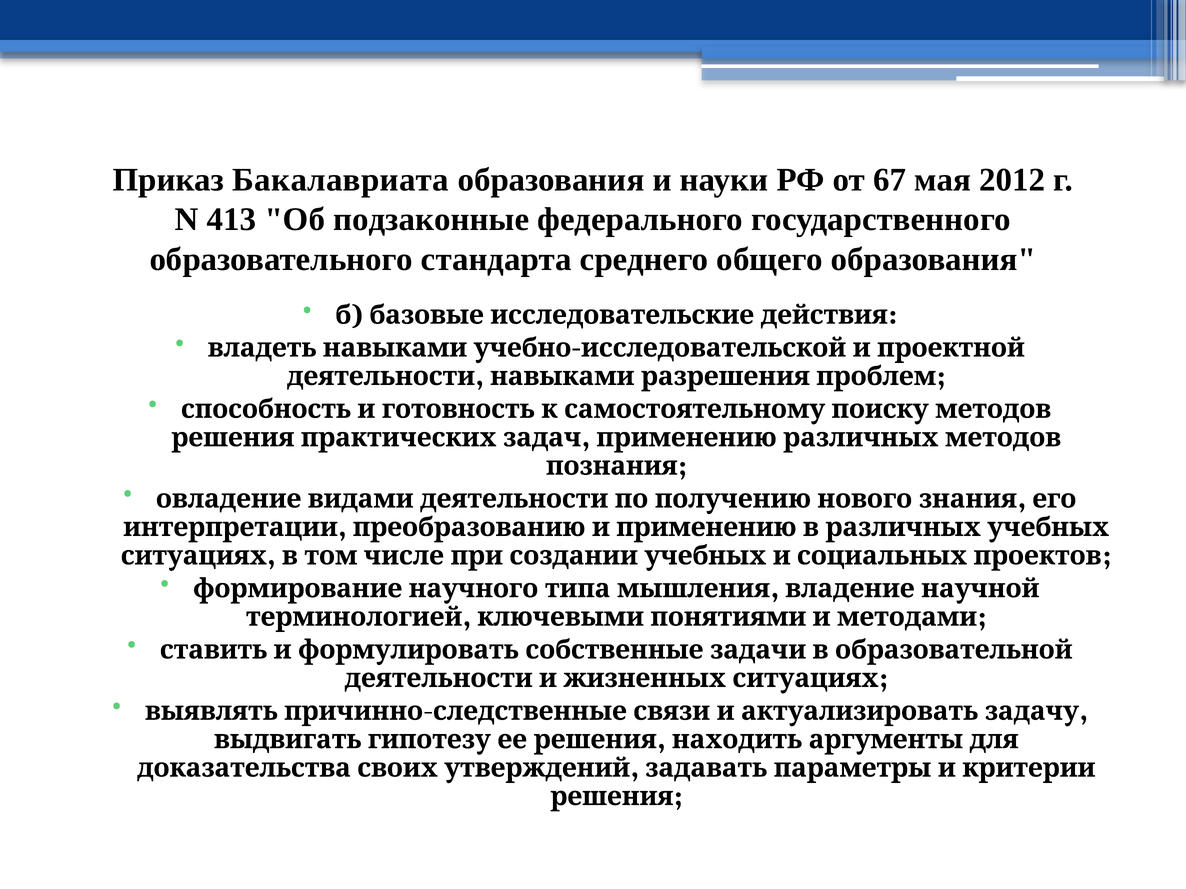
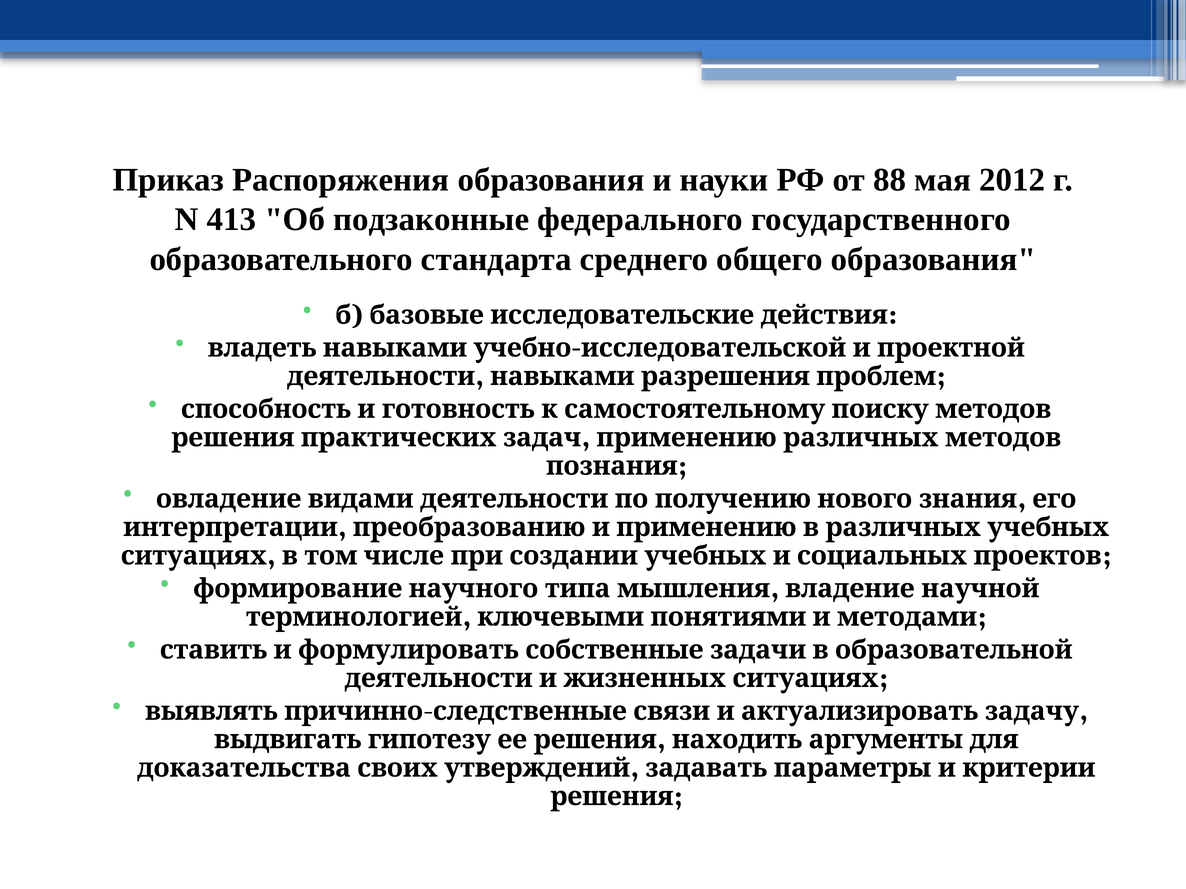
Бакалавриата: Бакалавриата -> Распоряжения (341, 180)
67: 67 -> 88 (890, 180)
